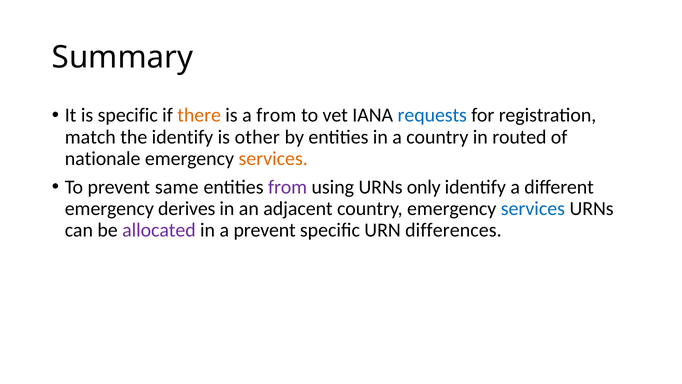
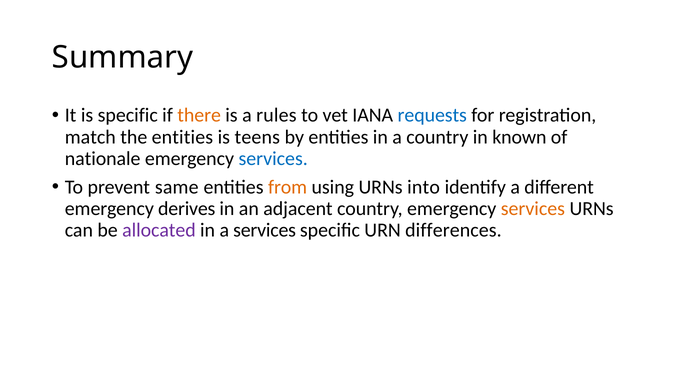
a from: from -> rules (276, 115)
the identify: identify -> entities (182, 137)
other: other -> teens (257, 137)
routed: routed -> known (519, 137)
services colour: orange -> blue (273, 158)
from colour: purple -> orange (288, 187)
only: only -> into (424, 187)
services colour: blue -> orange (533, 208)
a prevent: prevent -> services (265, 230)
